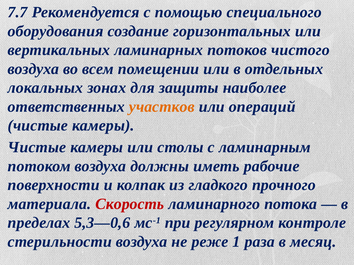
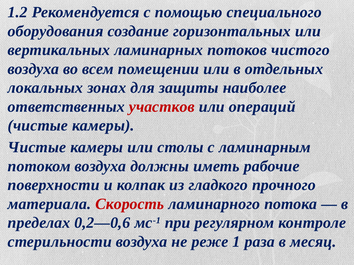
7.7: 7.7 -> 1.2 (18, 12)
участков colour: orange -> red (162, 107)
5,3—0,6: 5,3—0,6 -> 0,2—0,6 (102, 223)
